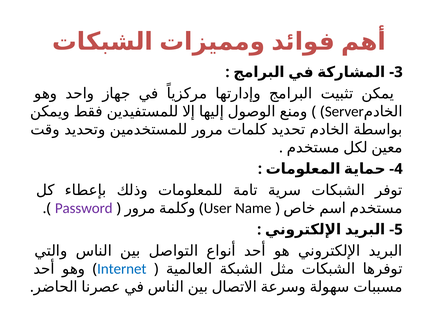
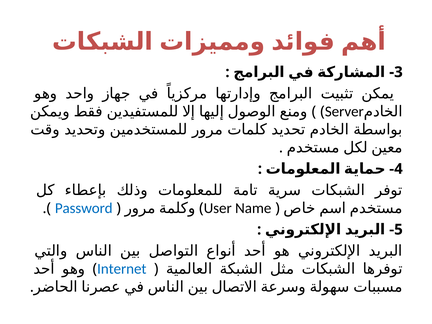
Password colour: purple -> blue (84, 208)
